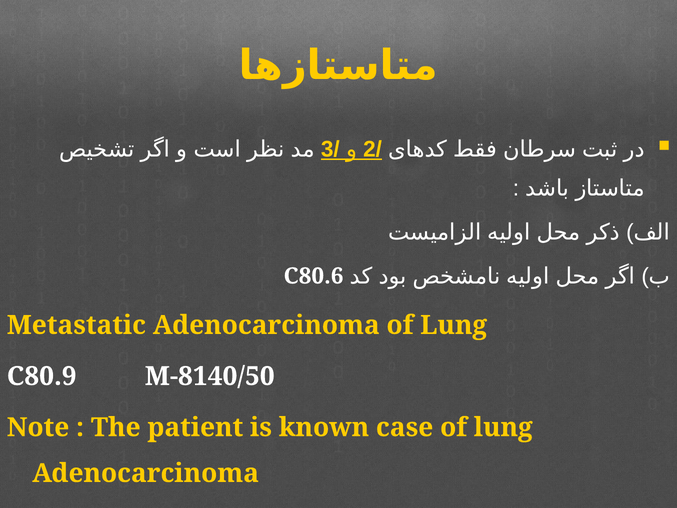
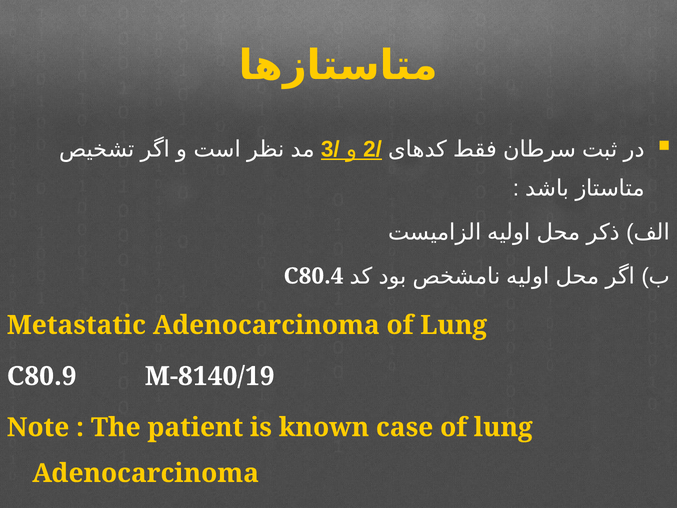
C80.6: C80.6 -> C80.4 (314, 276)
M-8140/50: M-8140/50 -> M-8140/19 (210, 376)
